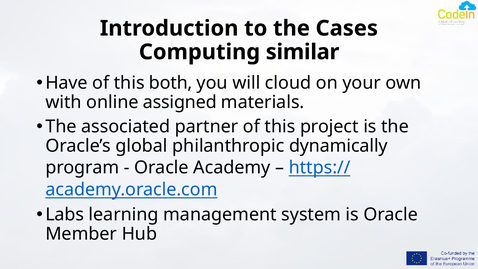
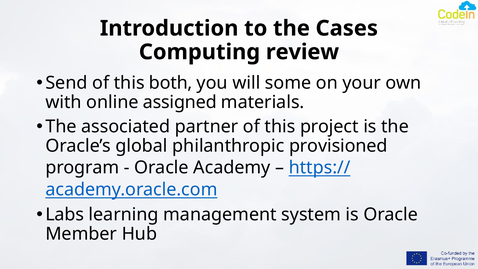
similar: similar -> review (302, 52)
Have: Have -> Send (66, 83)
cloud: cloud -> some (288, 83)
dynamically: dynamically -> provisioned (338, 146)
